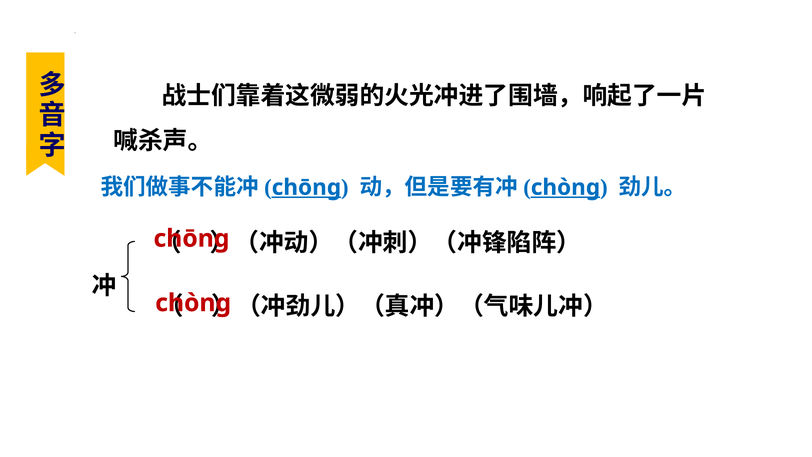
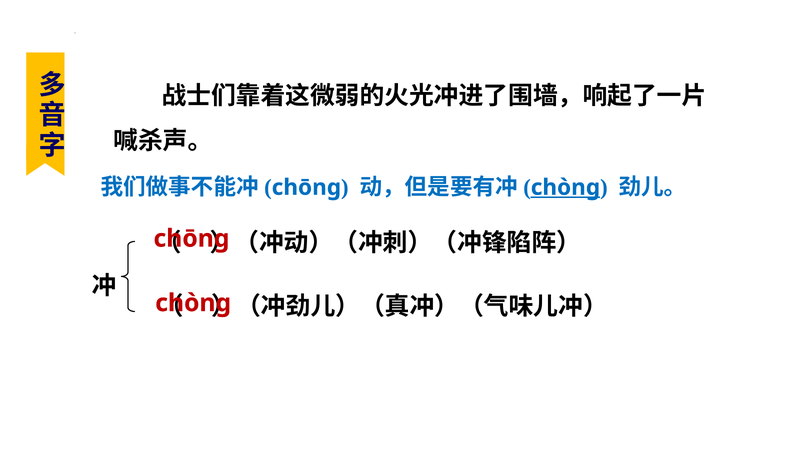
chōng underline: present -> none (306, 187)
